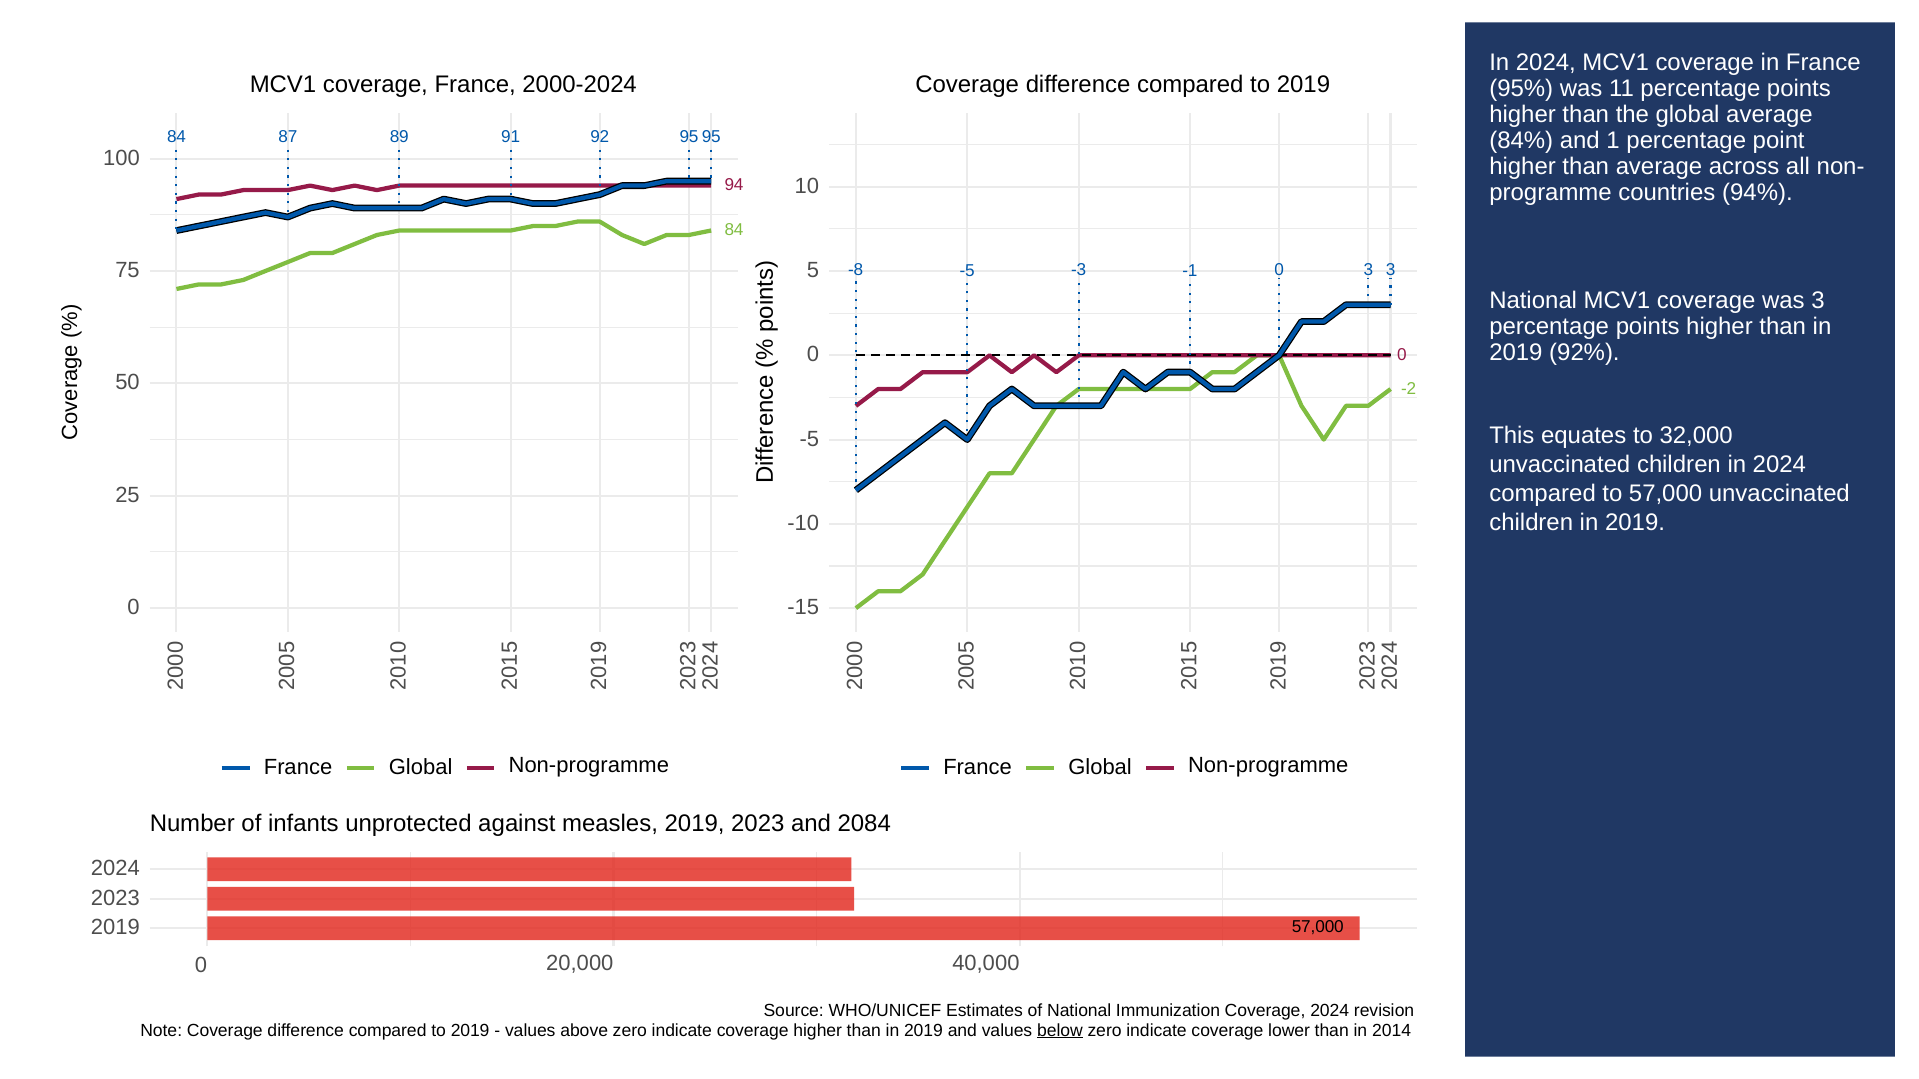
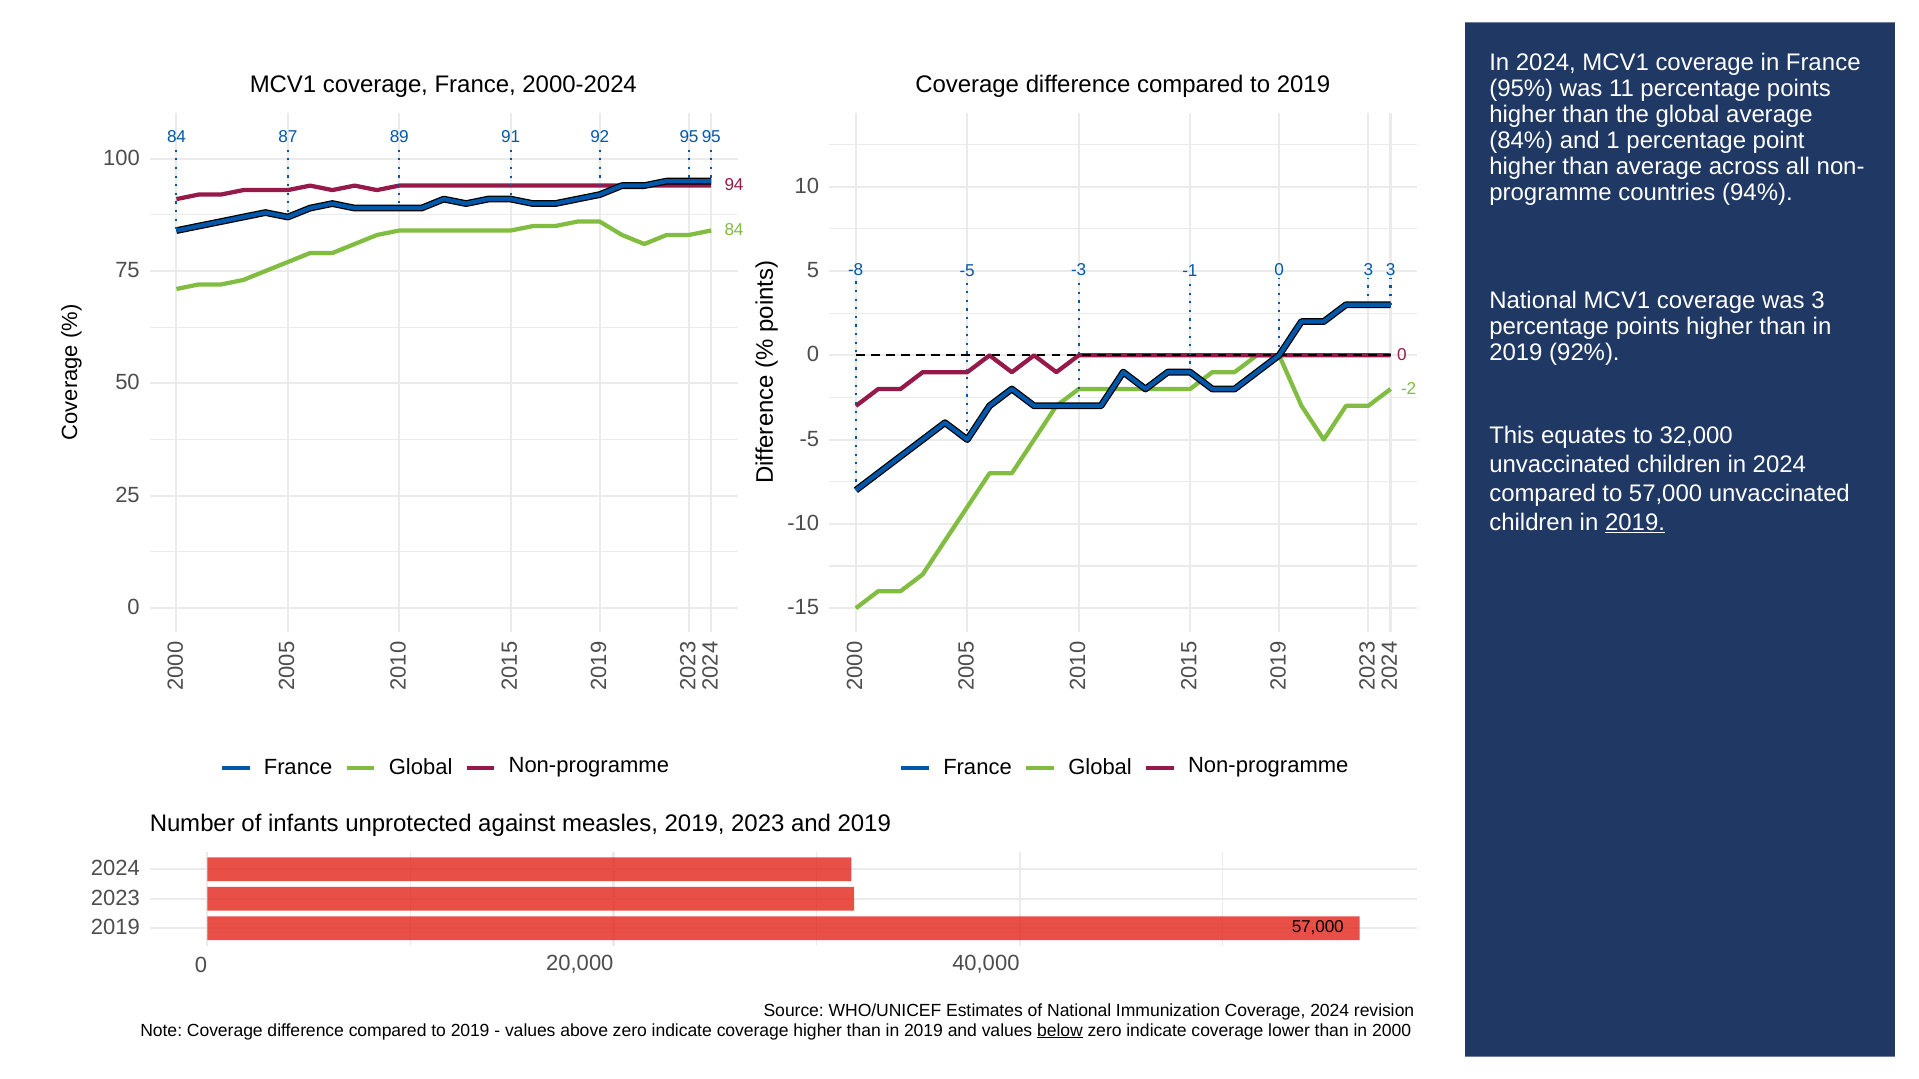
2019 underline: none -> present (1635, 523)
and 2084: 2084 -> 2019 (864, 824)
2014: 2014 -> 2000 (1392, 1031)
